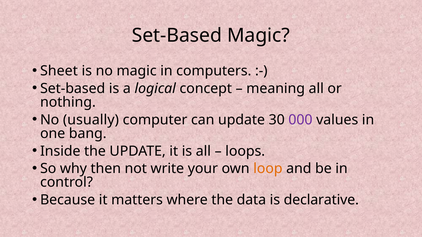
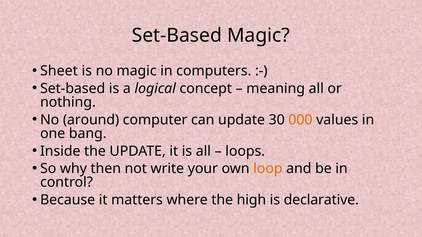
usually: usually -> around (91, 120)
000 colour: purple -> orange (300, 120)
data: data -> high (251, 200)
